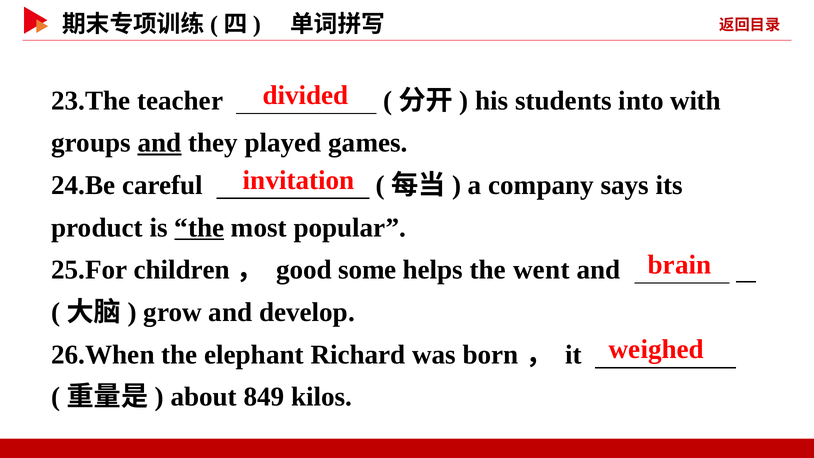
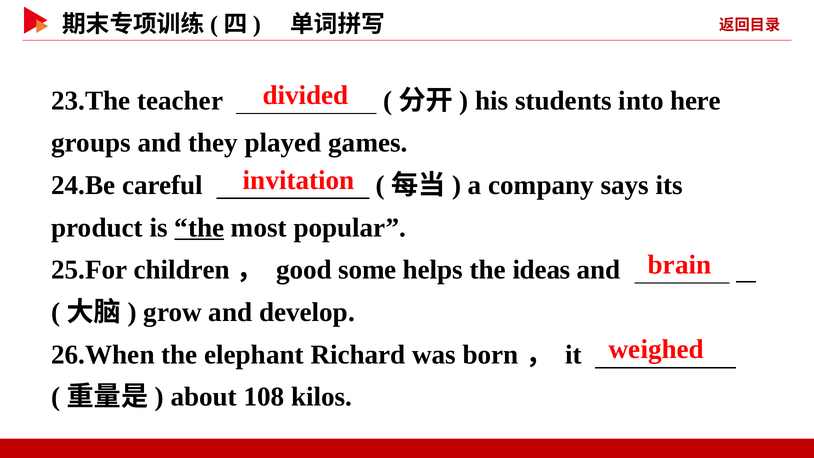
with: with -> here (696, 101)
and underline: present -> none (159, 143)
went: went -> ideas (542, 270)
849: 849 -> 108 (264, 397)
